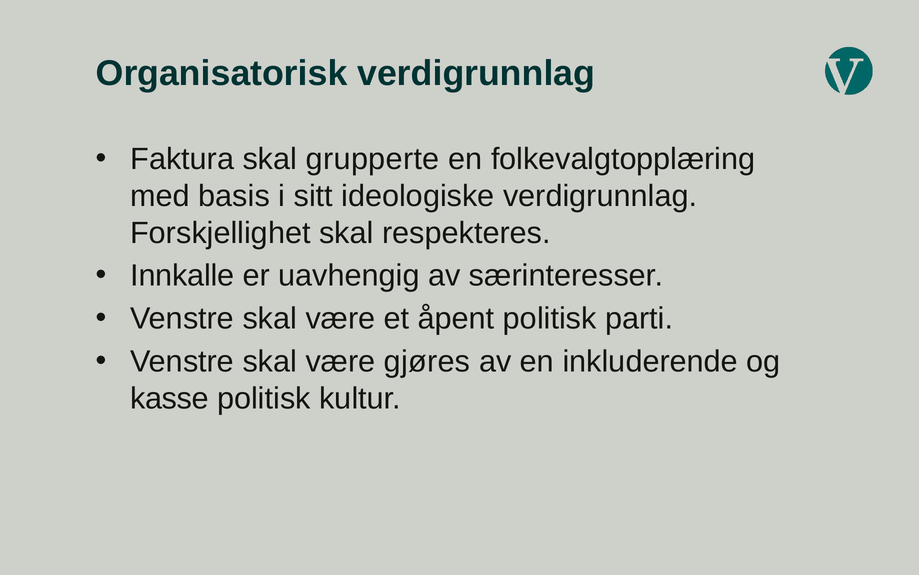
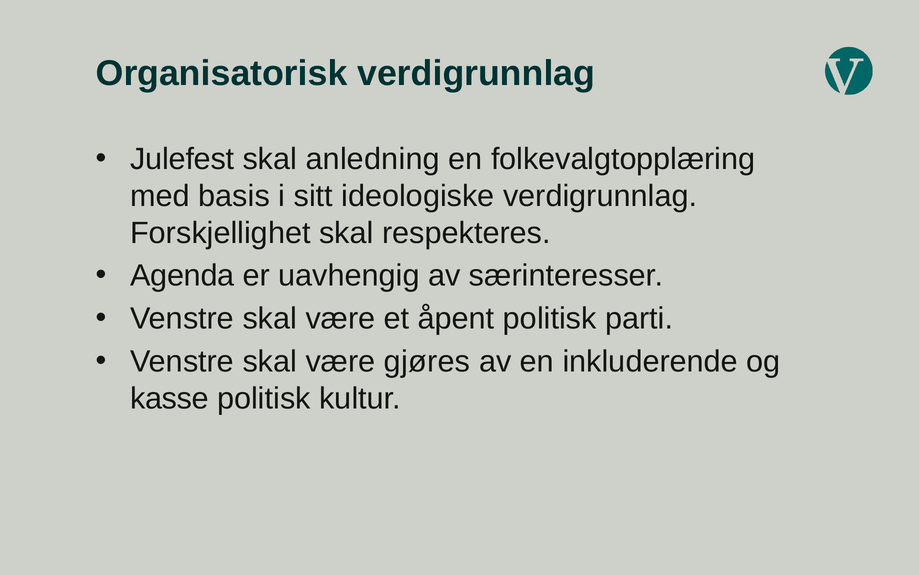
Faktura: Faktura -> Julefest (182, 159)
grupperte: grupperte -> anledning (373, 159)
Innkalle: Innkalle -> Agenda (182, 276)
